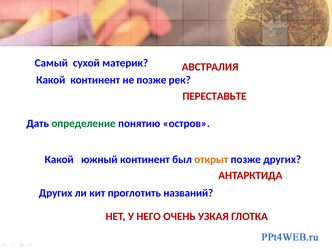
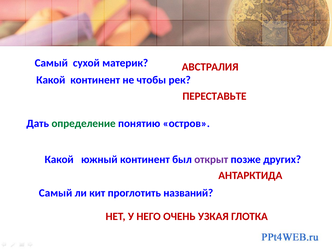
не позже: позже -> чтобы (151, 80)
открыт colour: orange -> purple (211, 160)
Других: Других -> Самый (56, 193)
